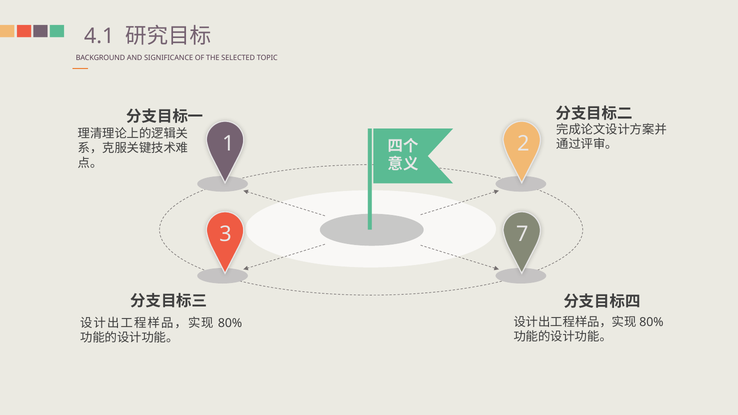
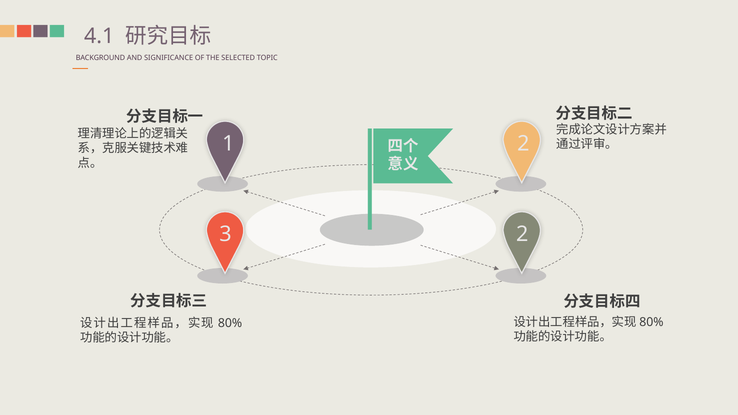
3 7: 7 -> 2 (522, 234)
